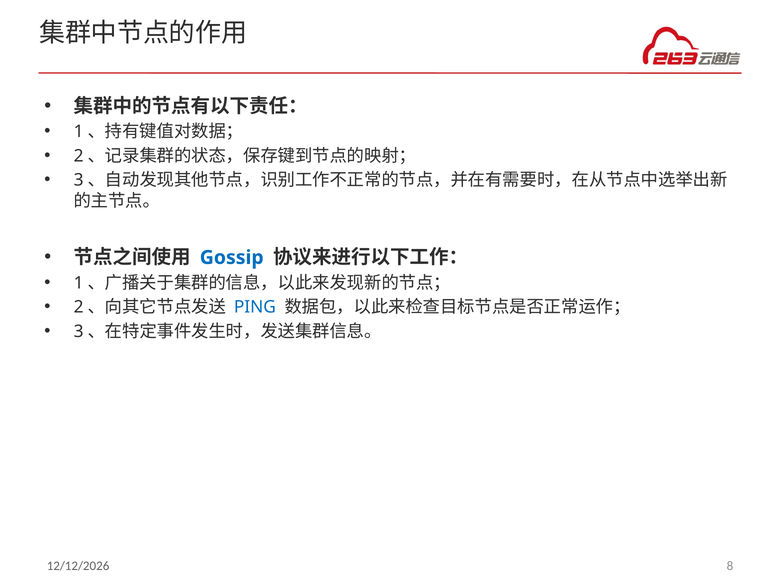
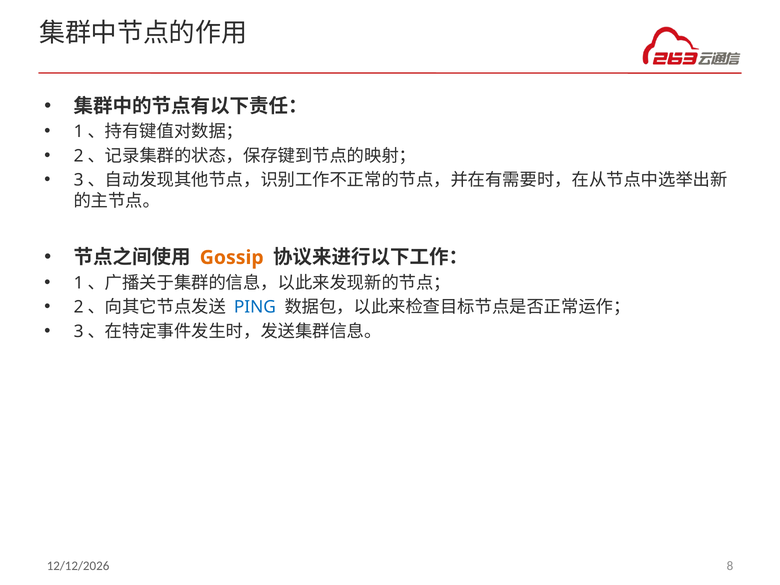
Gossip colour: blue -> orange (232, 258)
